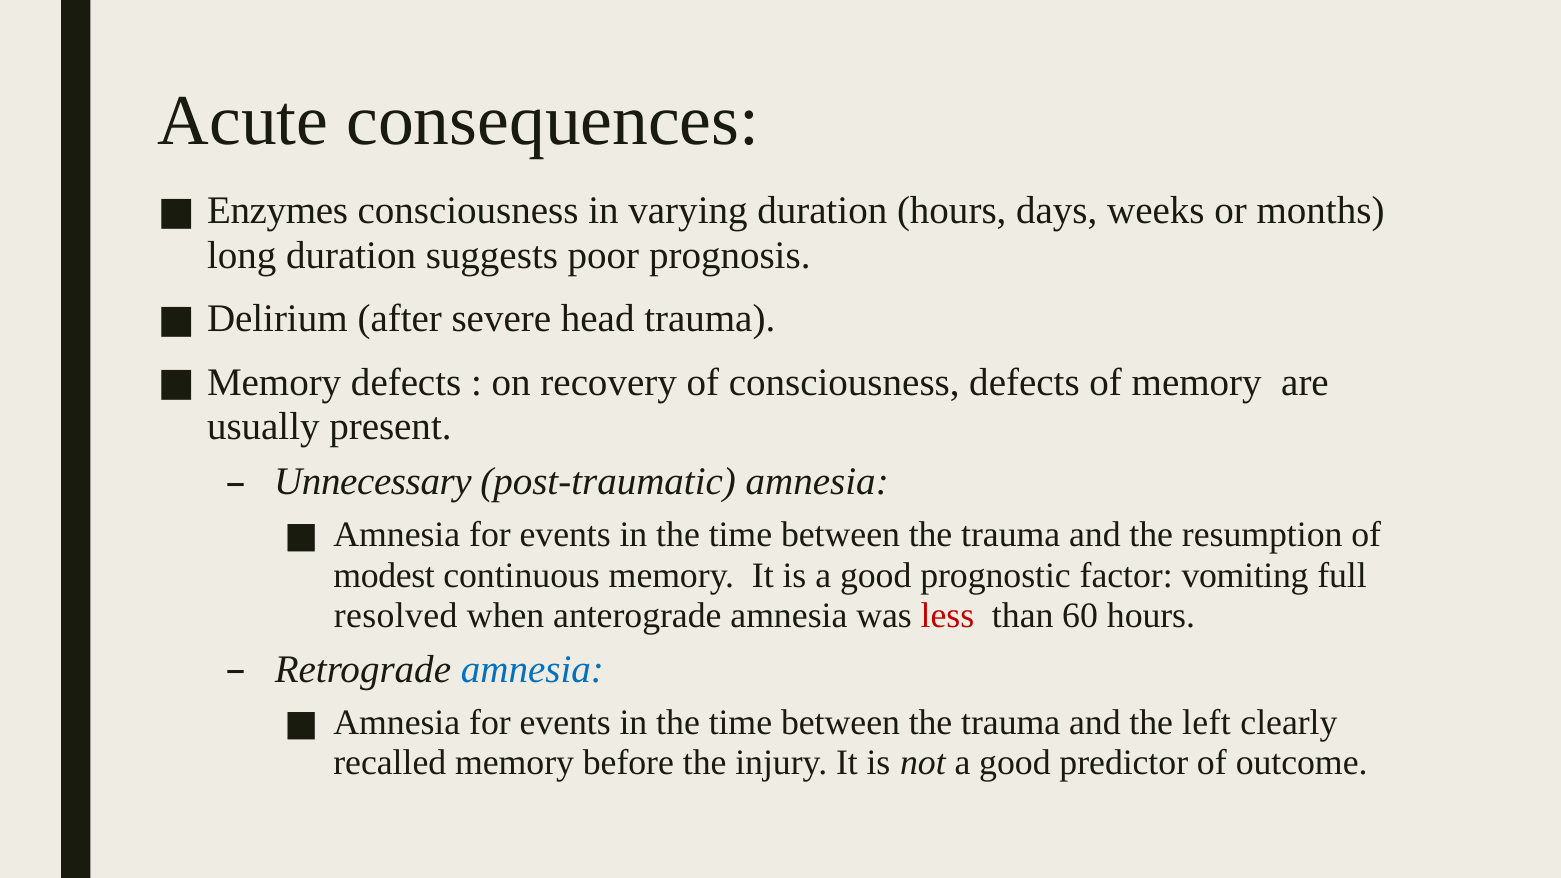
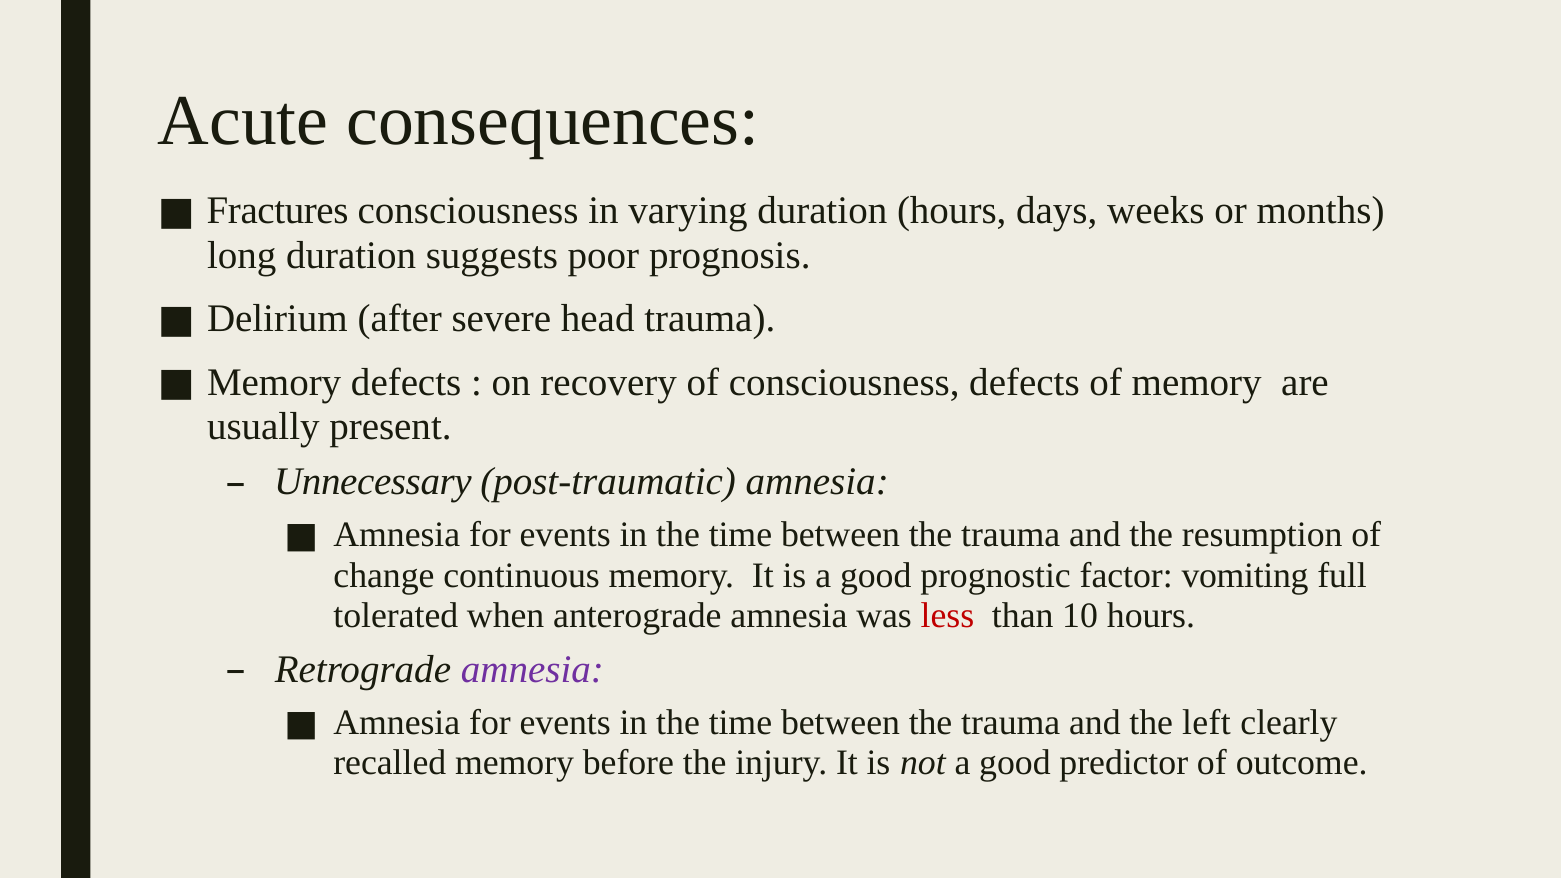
Enzymes: Enzymes -> Fractures (278, 211)
modest: modest -> change (384, 575)
resolved: resolved -> tolerated (396, 616)
60: 60 -> 10 (1080, 616)
amnesia colour: blue -> purple (532, 669)
